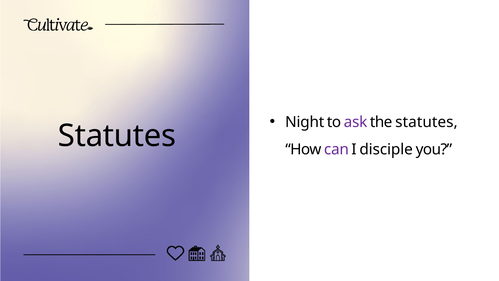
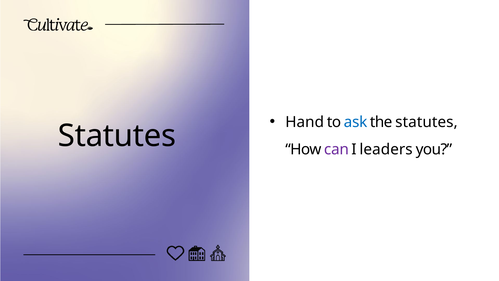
Night: Night -> Hand (305, 122)
ask colour: purple -> blue (356, 122)
disciple: disciple -> leaders (386, 149)
